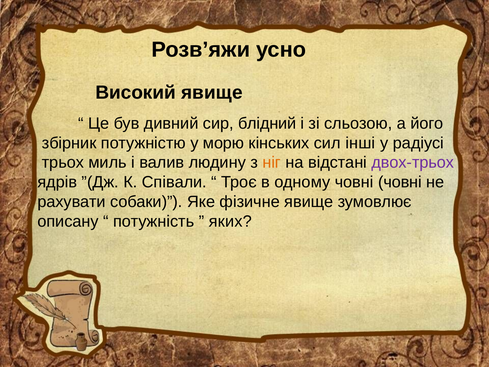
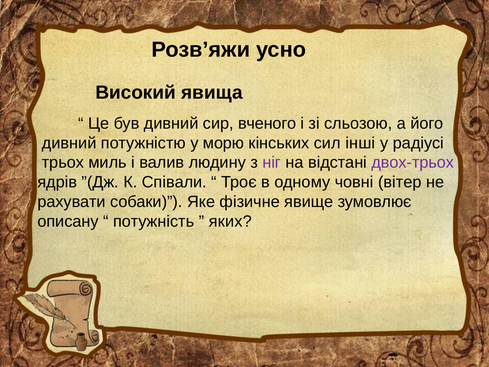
Високий явище: явище -> явища (212, 93)
блідний: блідний -> вченого (267, 123)
збірник: збірник -> дивний (69, 143)
ніг colour: orange -> purple (272, 162)
човні човні: човні -> вітер (400, 182)
